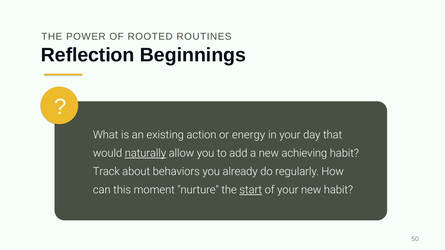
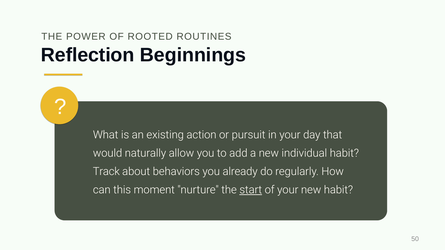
energy: energy -> pursuit (249, 135)
naturally underline: present -> none (145, 154)
achieving: achieving -> individual (304, 154)
